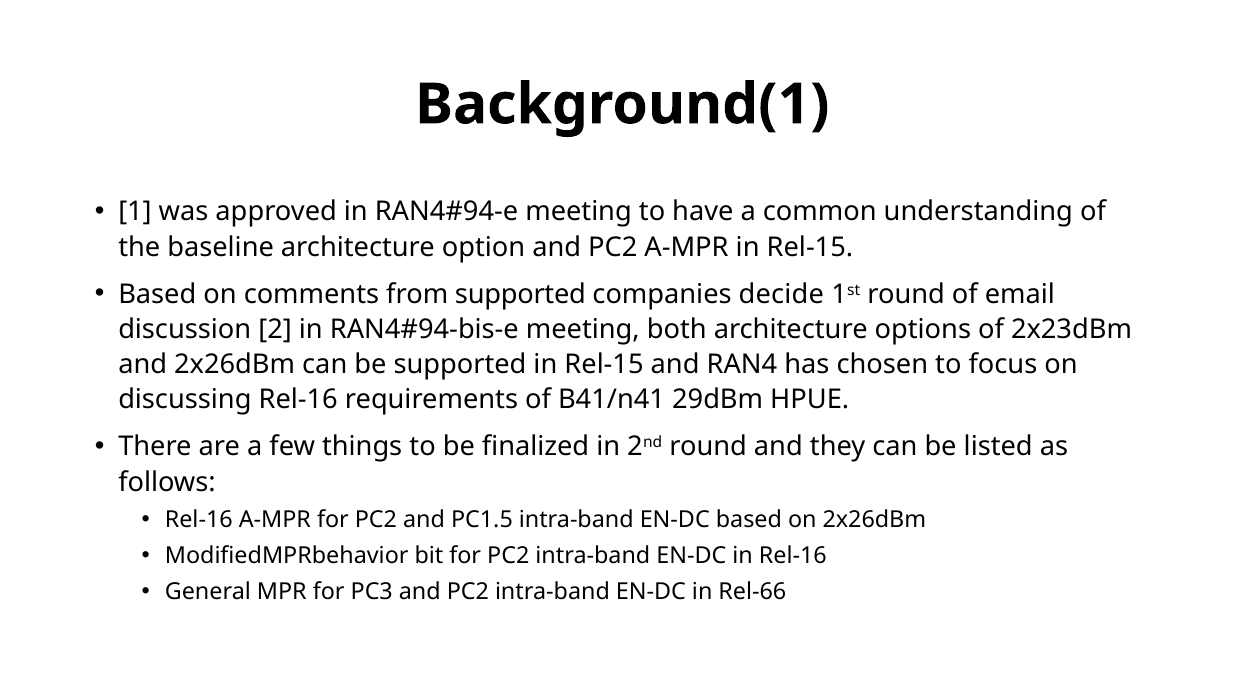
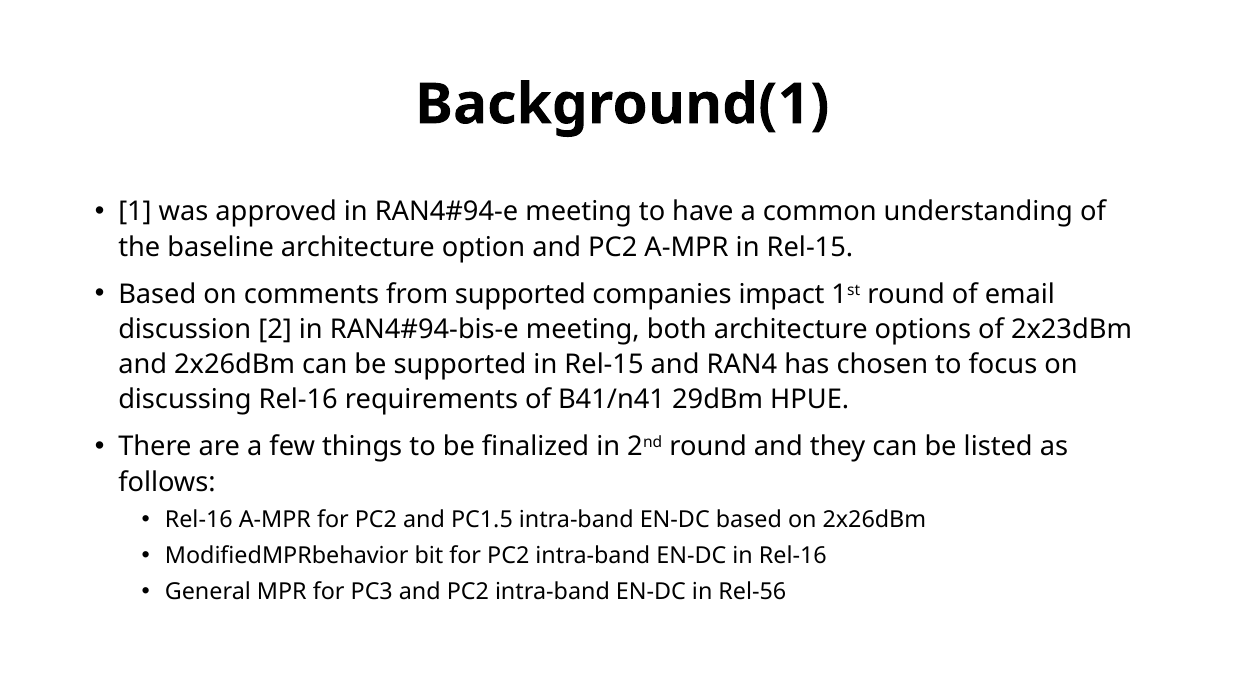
decide: decide -> impact (782, 294)
Rel-66: Rel-66 -> Rel-56 (752, 592)
